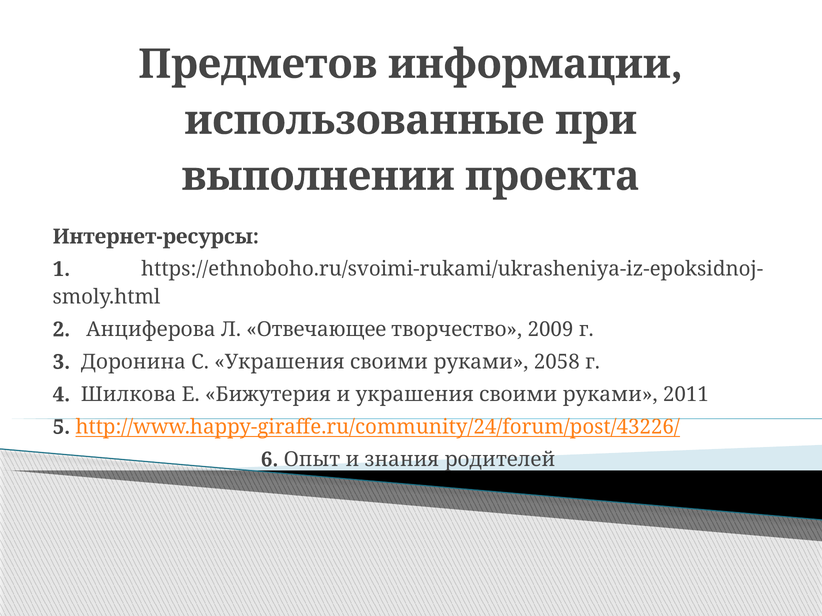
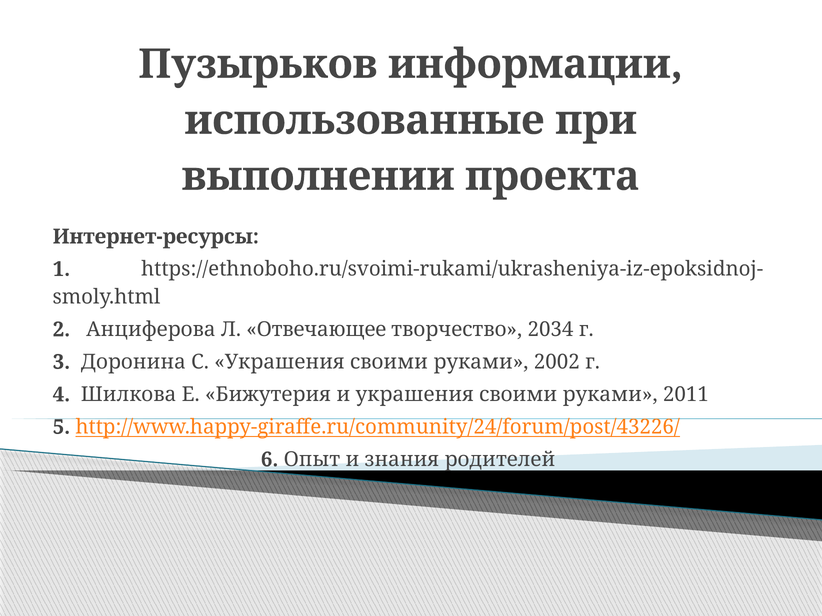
Предметов: Предметов -> Пузырьков (258, 64)
2009: 2009 -> 2034 (550, 330)
2058: 2058 -> 2002 (557, 362)
